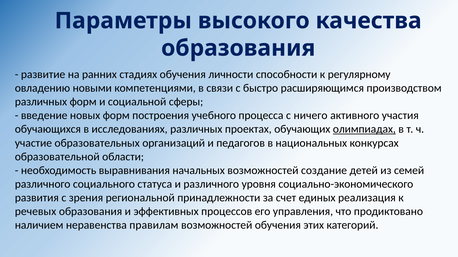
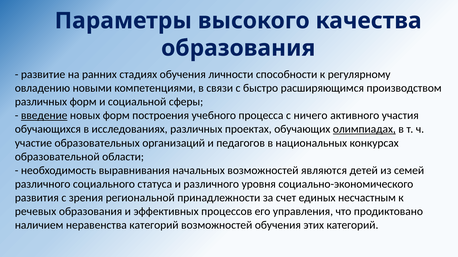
введение underline: none -> present (44, 116)
создание: создание -> являются (324, 171)
реализация: реализация -> несчастным (367, 198)
неравенства правилам: правилам -> категорий (154, 226)
